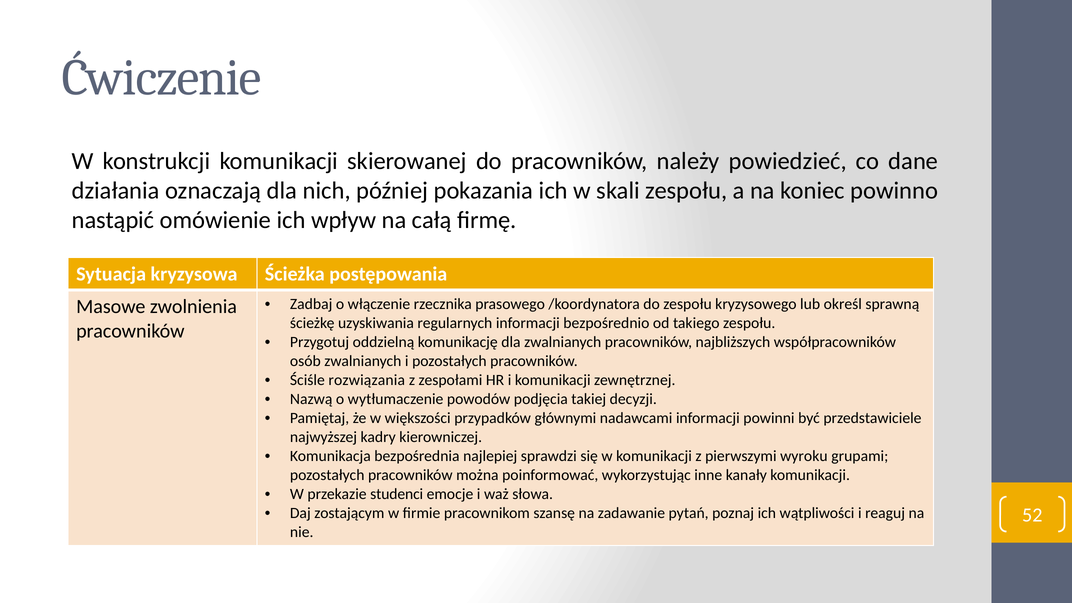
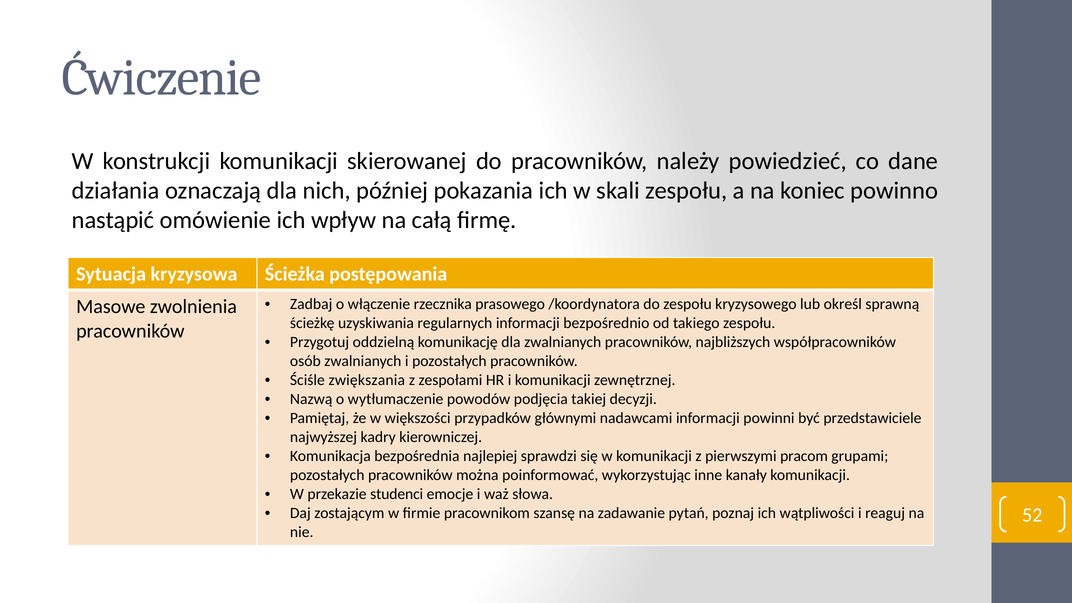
rozwiązania: rozwiązania -> zwiększania (367, 380)
wyroku: wyroku -> pracom (804, 456)
